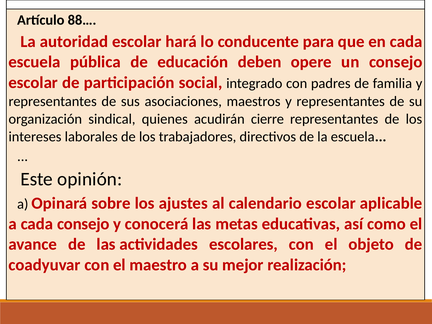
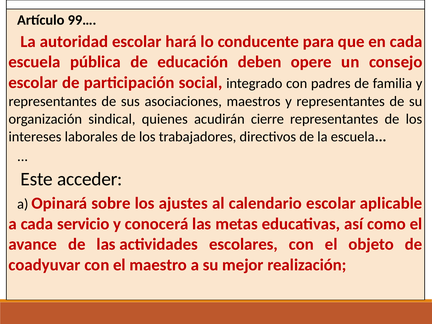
88…: 88… -> 99… (82, 20)
opinión: opinión -> acceder (90, 179)
cada consejo: consejo -> servicio (83, 224)
